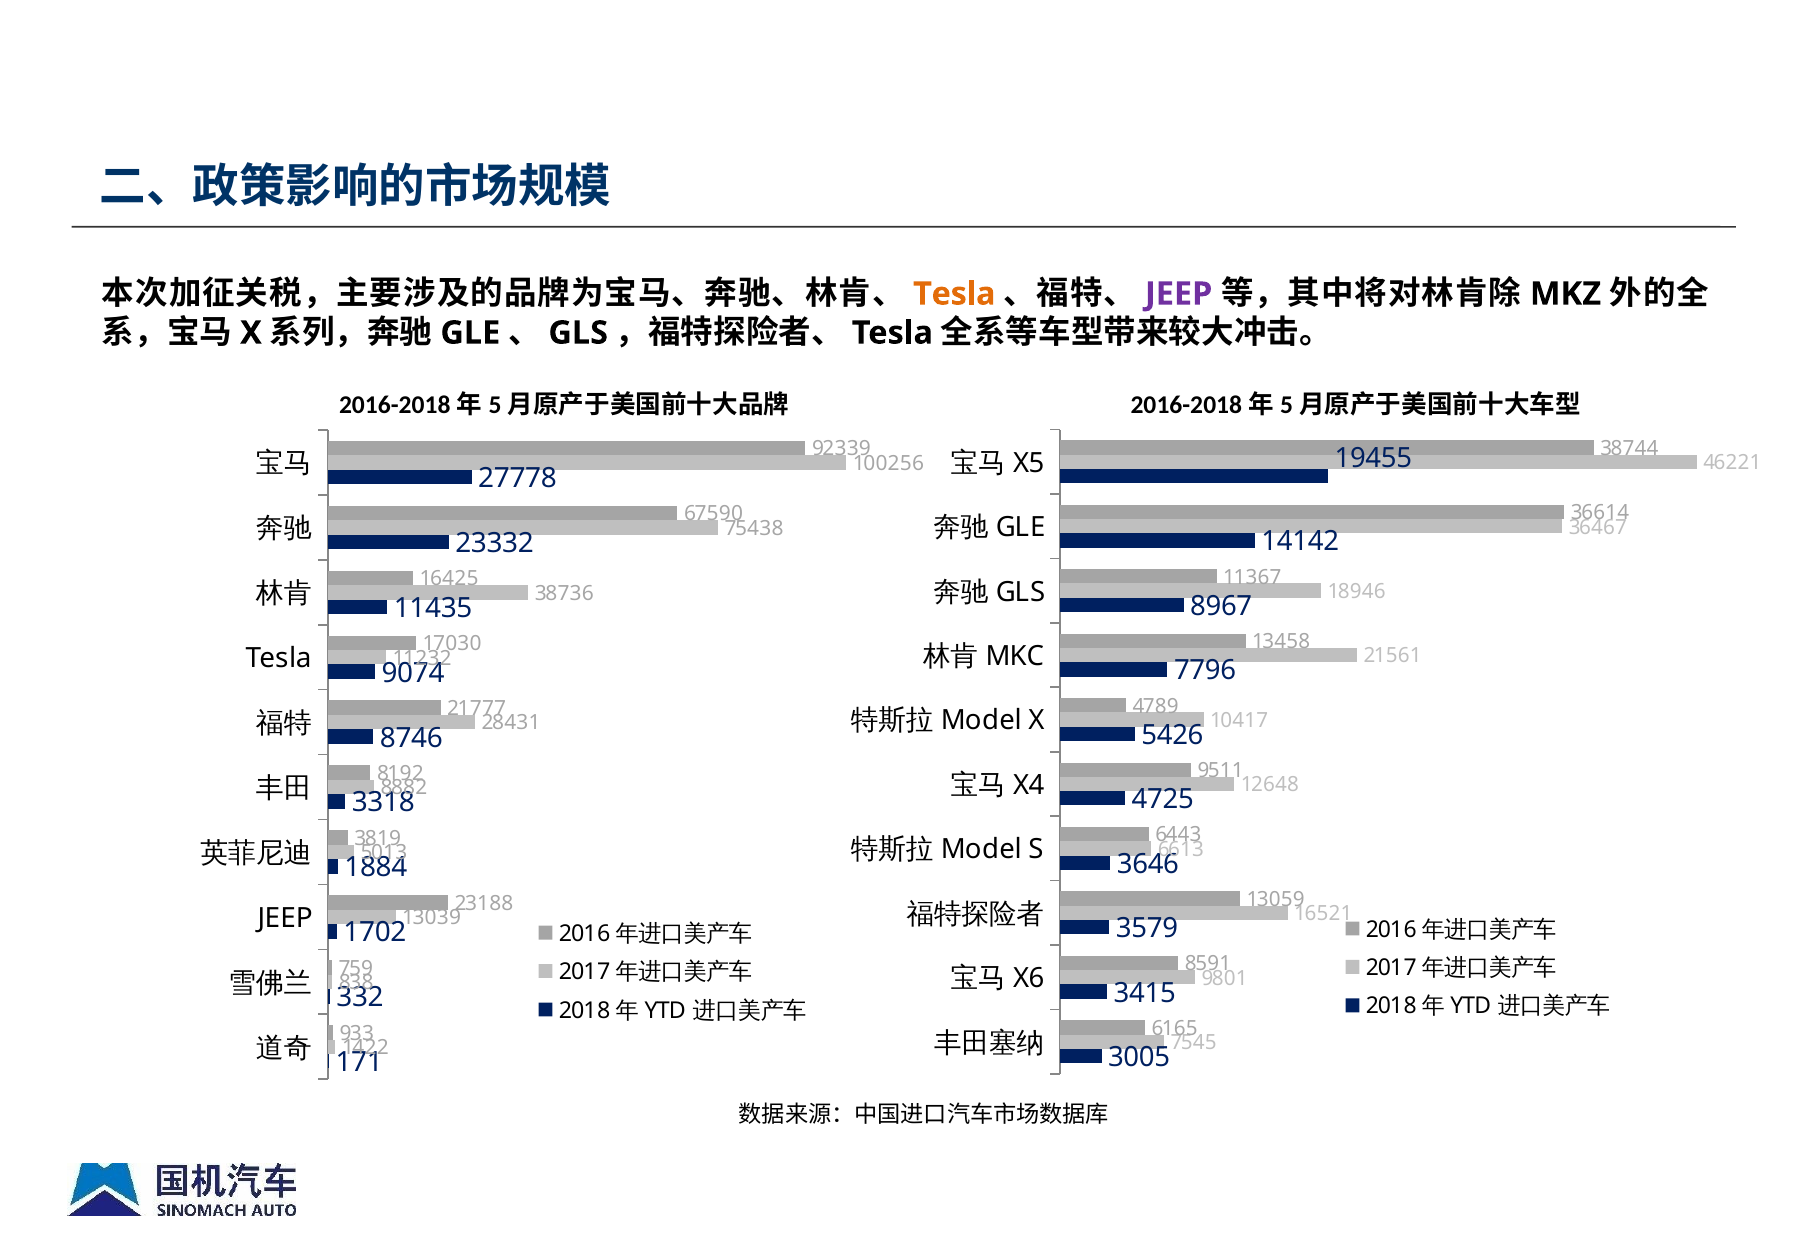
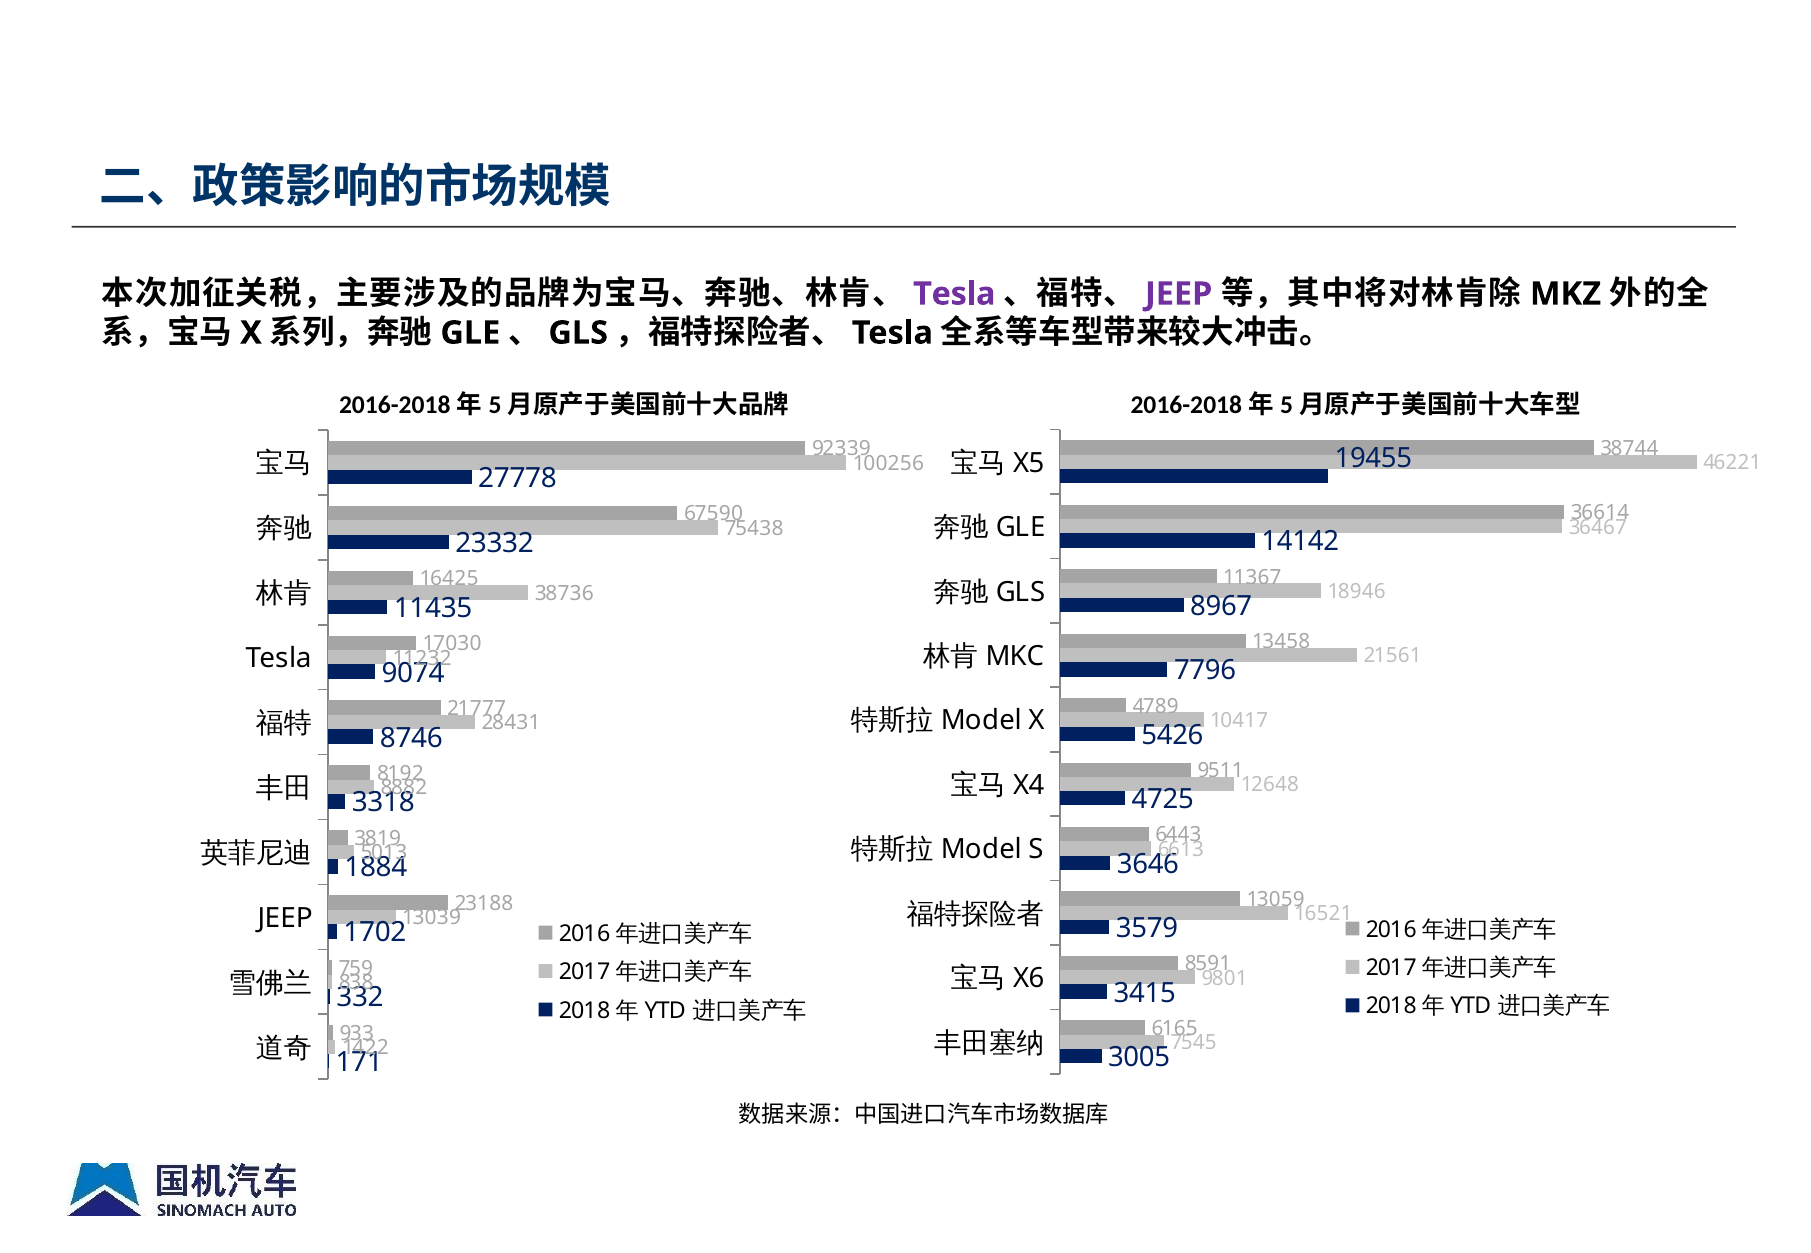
Tesla colour: orange -> purple (954, 294)
